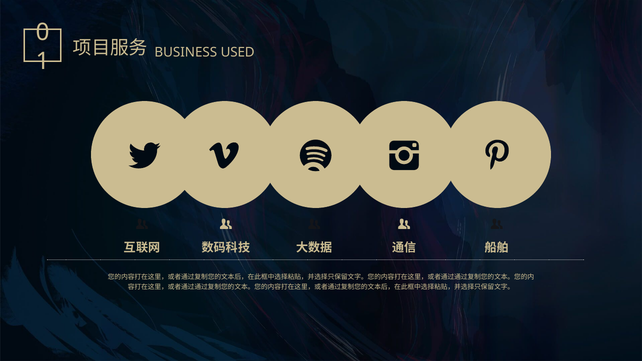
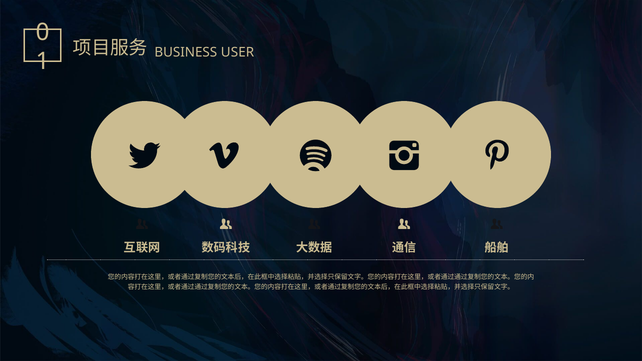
USED: USED -> USER (238, 53)
